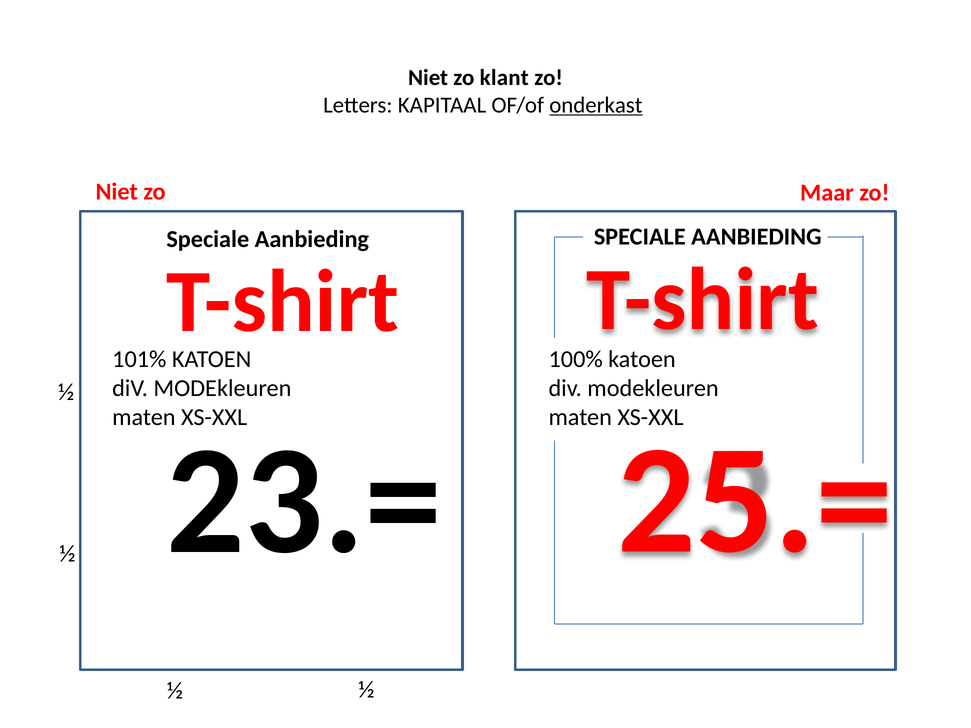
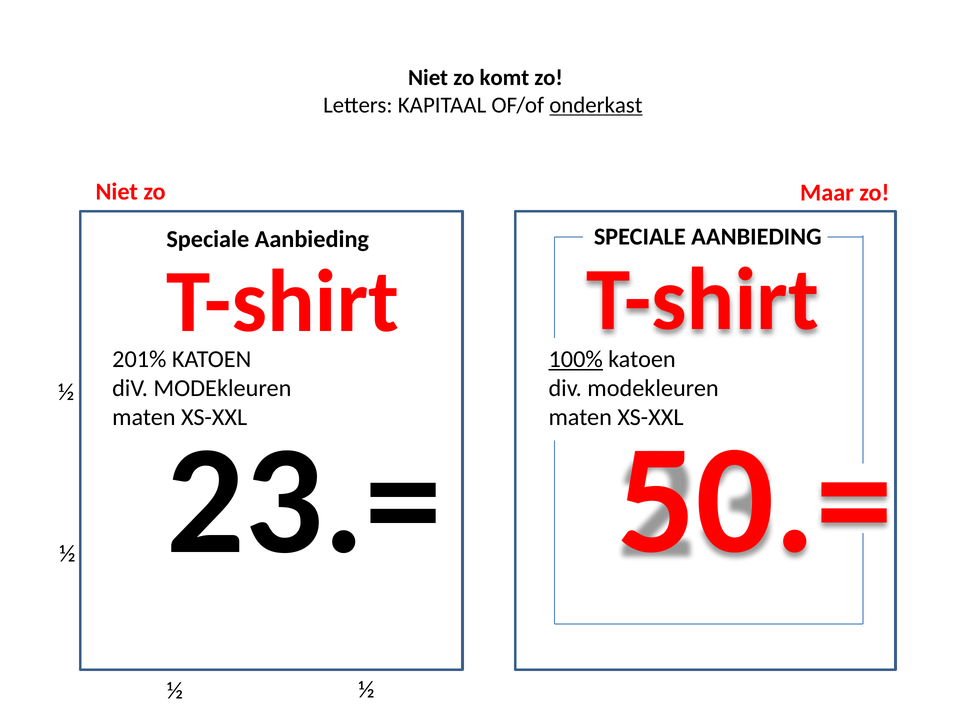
klant: klant -> komt (504, 78)
101%: 101% -> 201% (139, 359)
100% underline: none -> present (576, 359)
25.=: 25.= -> 50.= (755, 501)
